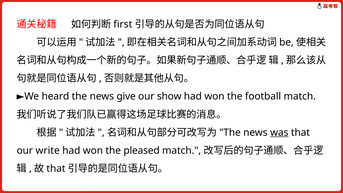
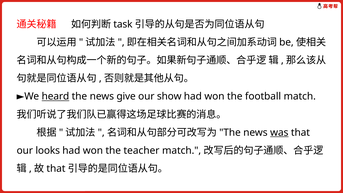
first: first -> task (123, 24)
heard underline: none -> present (55, 96)
write: write -> looks (48, 150)
pleased: pleased -> teacher (141, 150)
